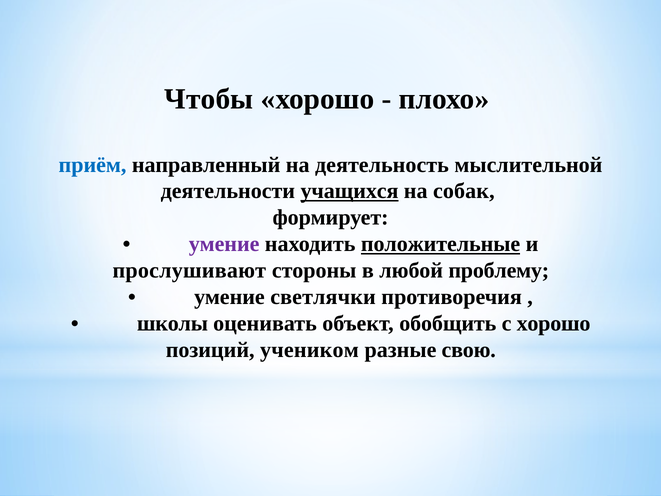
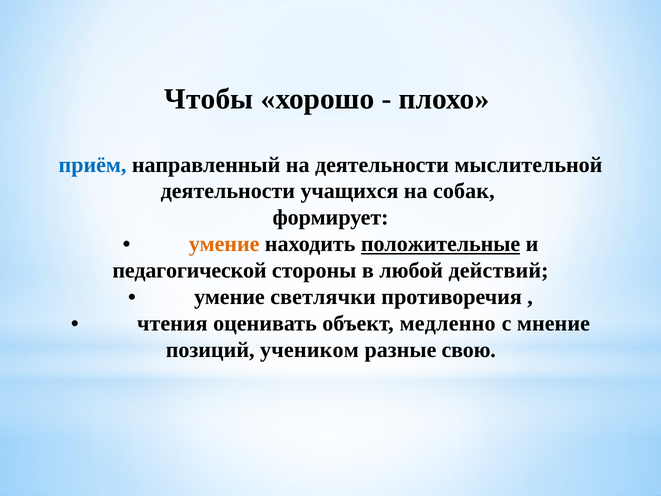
на деятельность: деятельность -> деятельности (382, 165)
учащихся underline: present -> none (349, 191)
умение colour: purple -> orange (224, 244)
прослушивают: прослушивают -> педагогической (190, 270)
проблему: проблему -> действий (499, 270)
школы: школы -> чтения (172, 323)
обобщить: обобщить -> медленно (448, 323)
с хорошо: хорошо -> мнение (553, 323)
